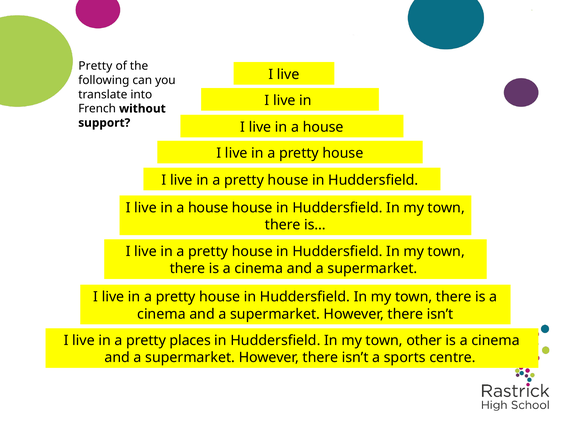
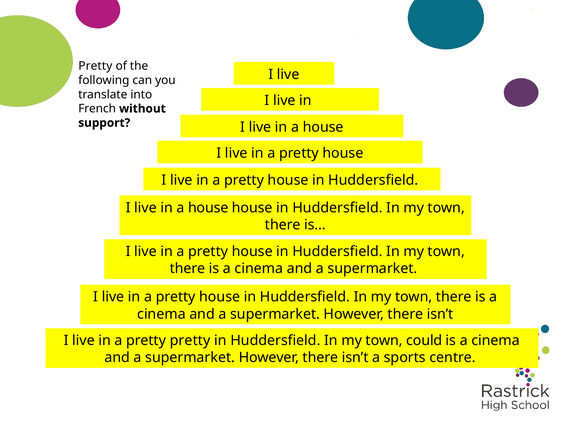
pretty places: places -> pretty (190, 341)
other: other -> could (424, 341)
